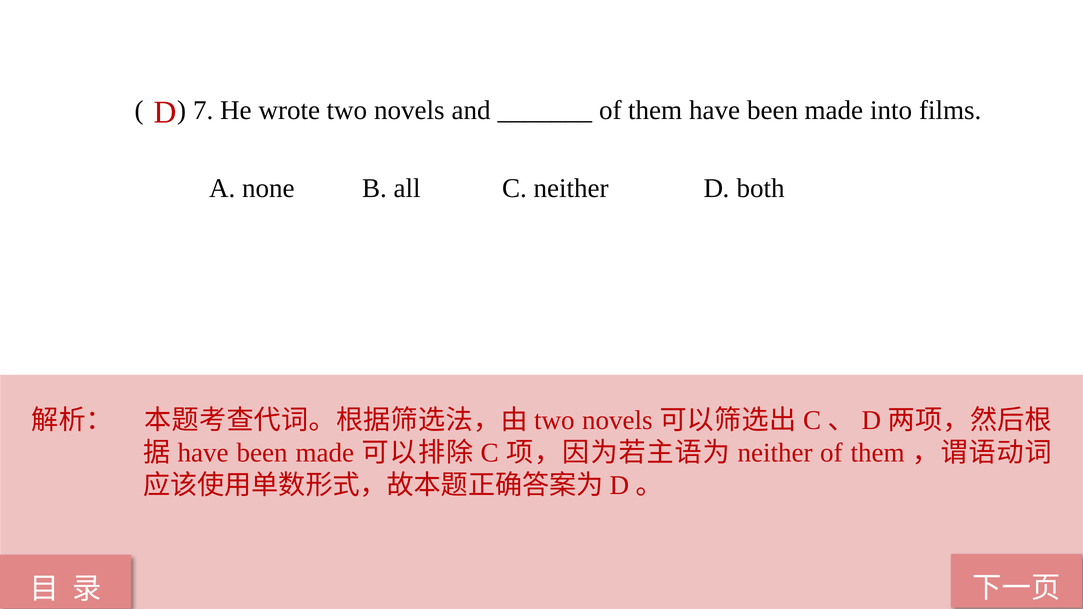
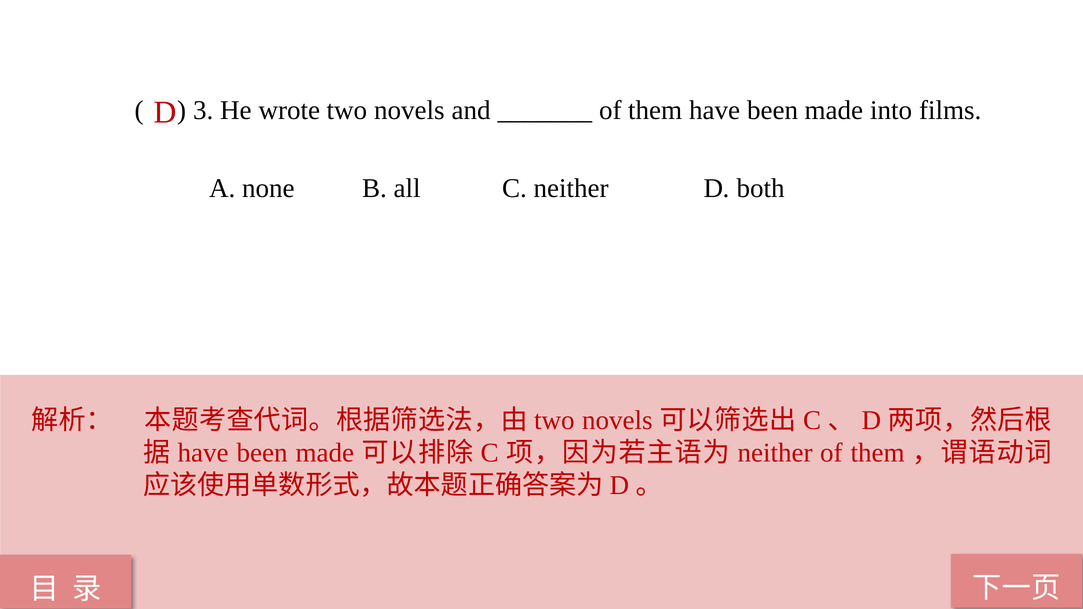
7: 7 -> 3 (203, 110)
